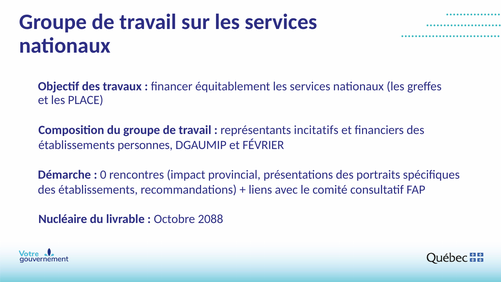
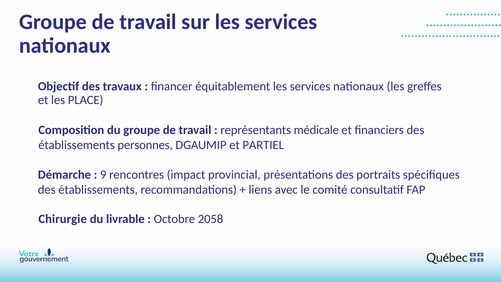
incitatifs: incitatifs -> médicale (316, 130)
FÉVRIER: FÉVRIER -> PARTIEL (263, 145)
0: 0 -> 9 (103, 175)
Nucléaire: Nucléaire -> Chirurgie (63, 219)
2088: 2088 -> 2058 (211, 219)
